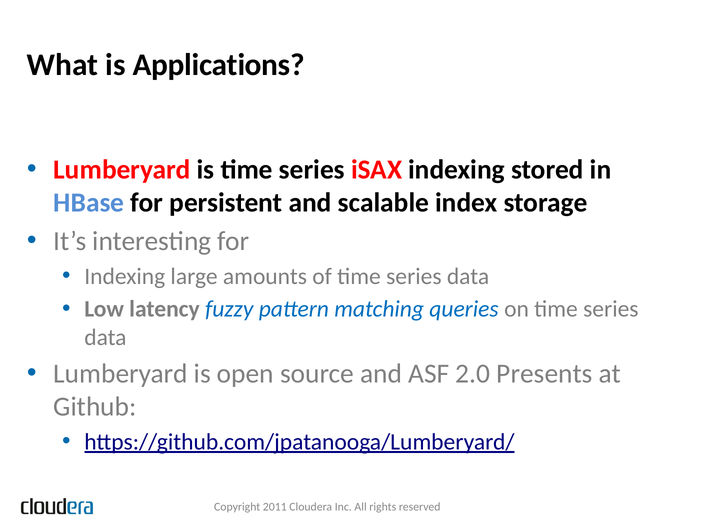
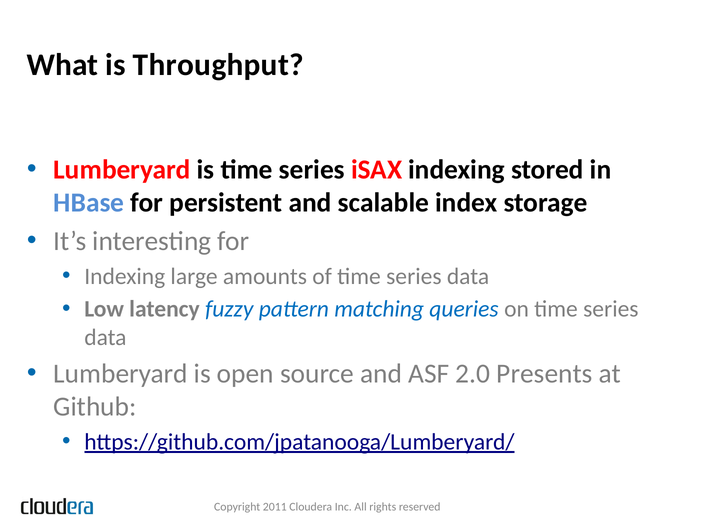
Applications: Applications -> Throughput (218, 65)
